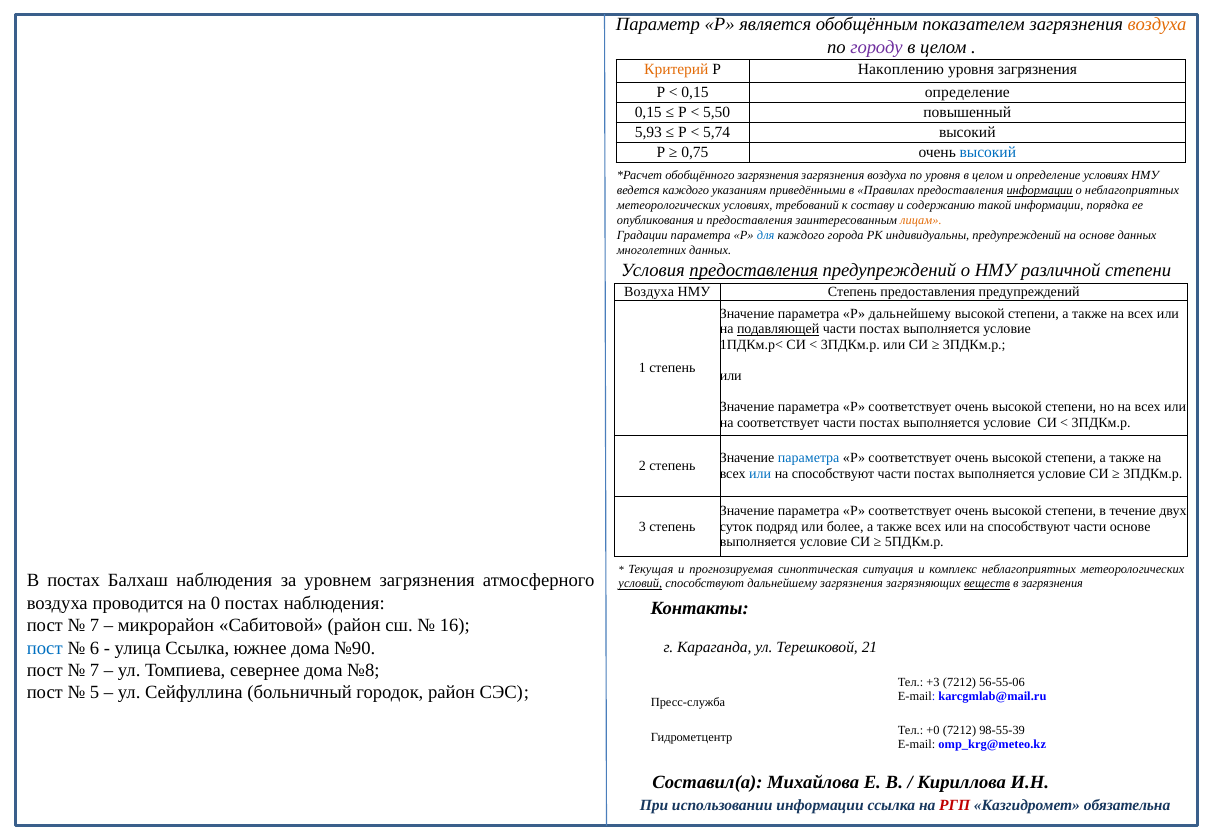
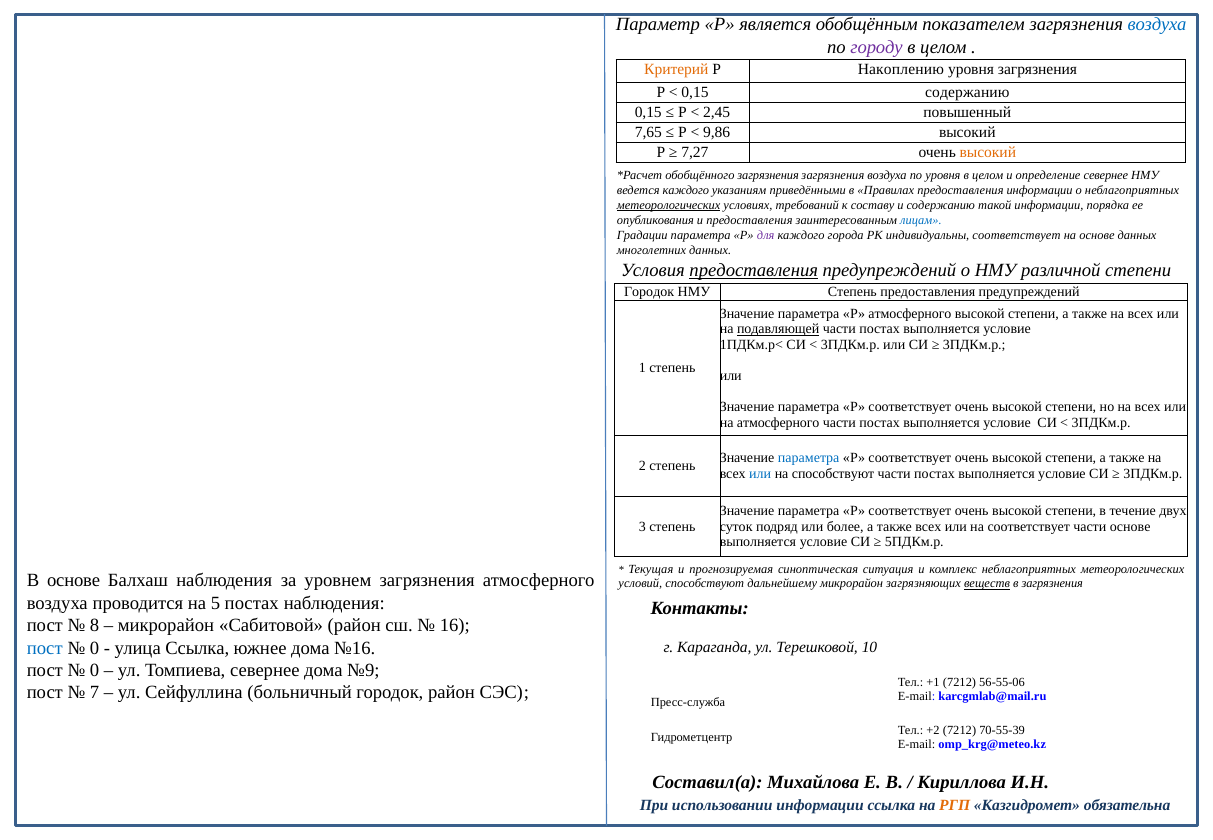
воздуха colour: orange -> blue (1157, 25)
0,15 определение: определение -> содержанию (967, 92)
5,50: 5,50 -> 2,45 (717, 112)
5,93: 5,93 -> 7,65 (648, 132)
5,74: 5,74 -> 9,86 (717, 132)
0,75: 0,75 -> 7,27 (695, 152)
высокий colour: blue -> orange (988, 152)
определение условиях: условиях -> севернее (1106, 176)
информации underline: present -> none (1040, 190)
метеорологических underline: none -> present (669, 205)
лицам colour: orange -> blue (921, 220)
для colour: blue -> purple (766, 235)
индивидуальны предупреждений: предупреждений -> соответствует (1016, 235)
Воздуха: Воздуха -> Городок (649, 292)
Р дальнейшему: дальнейшему -> атмосферного (910, 314)
на соответствует: соответствует -> атмосферного (778, 422)
способствуют: способствуют -> соответствует (1029, 526)
В постах: постах -> основе (74, 581)
условий underline: present -> none (640, 584)
дальнейшему загрязнения: загрязнения -> микрорайон (852, 584)
0: 0 -> 5 (215, 603)
7: 7 -> 8 (95, 625)
6: 6 -> 0 (95, 648)
№90: №90 -> №16 (355, 648)
21: 21 -> 10 (869, 647)
7: 7 -> 0 (95, 670)
№8: №8 -> №9 (363, 670)
+3: +3 -> +1 (933, 682)
5: 5 -> 7 (95, 693)
+0: +0 -> +2 (933, 730)
98-55-39: 98-55-39 -> 70-55-39 (1002, 730)
РГП colour: red -> orange (955, 805)
